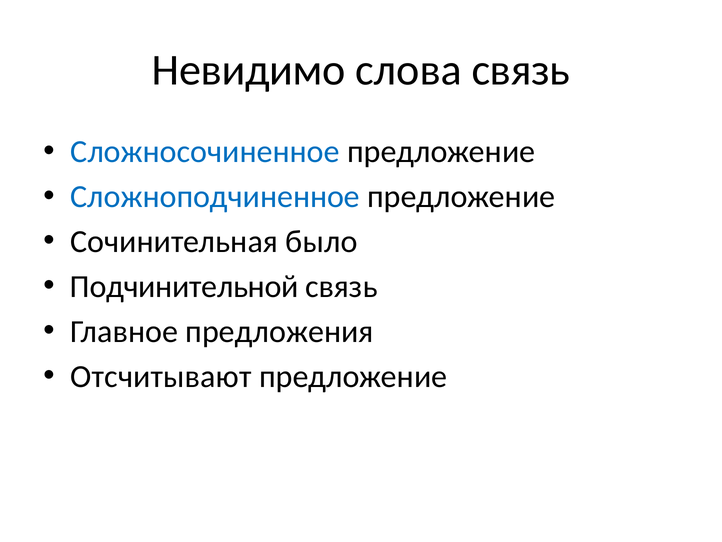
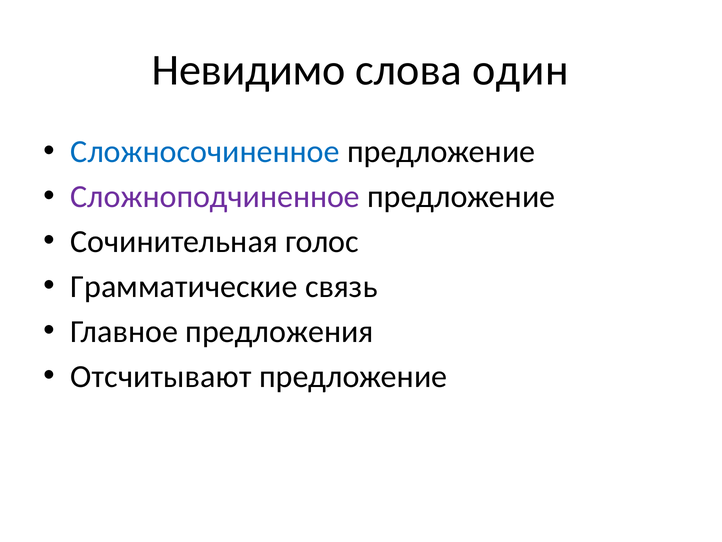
слова связь: связь -> один (520, 70)
Сложноподчиненное colour: blue -> purple (215, 196)
было: было -> голос (322, 241)
Подчинительной: Подчинительной -> Грамматические (184, 286)
